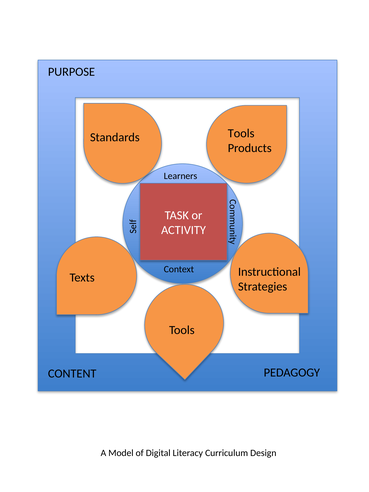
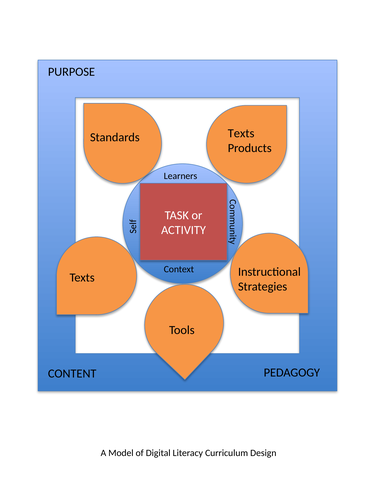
Standards Tools: Tools -> Texts (241, 133)
